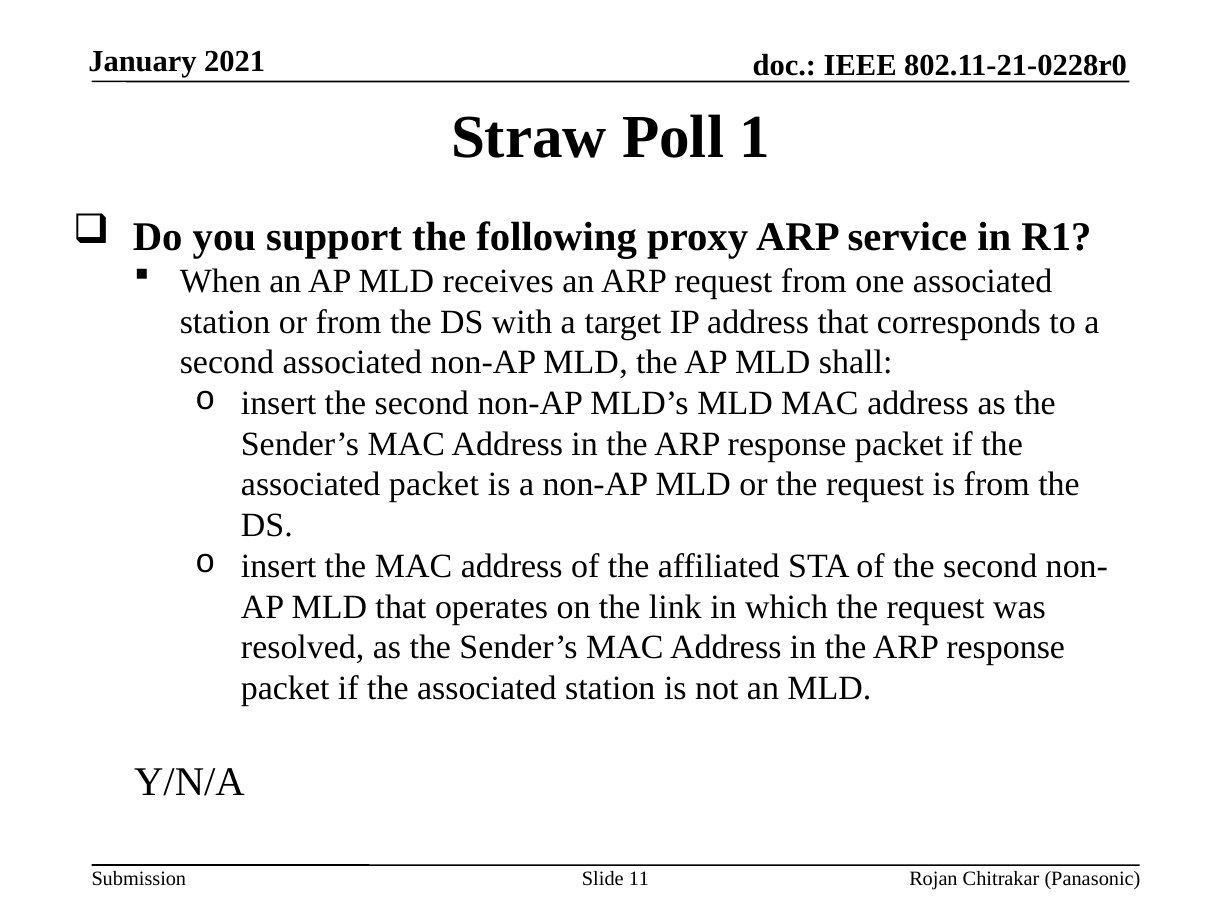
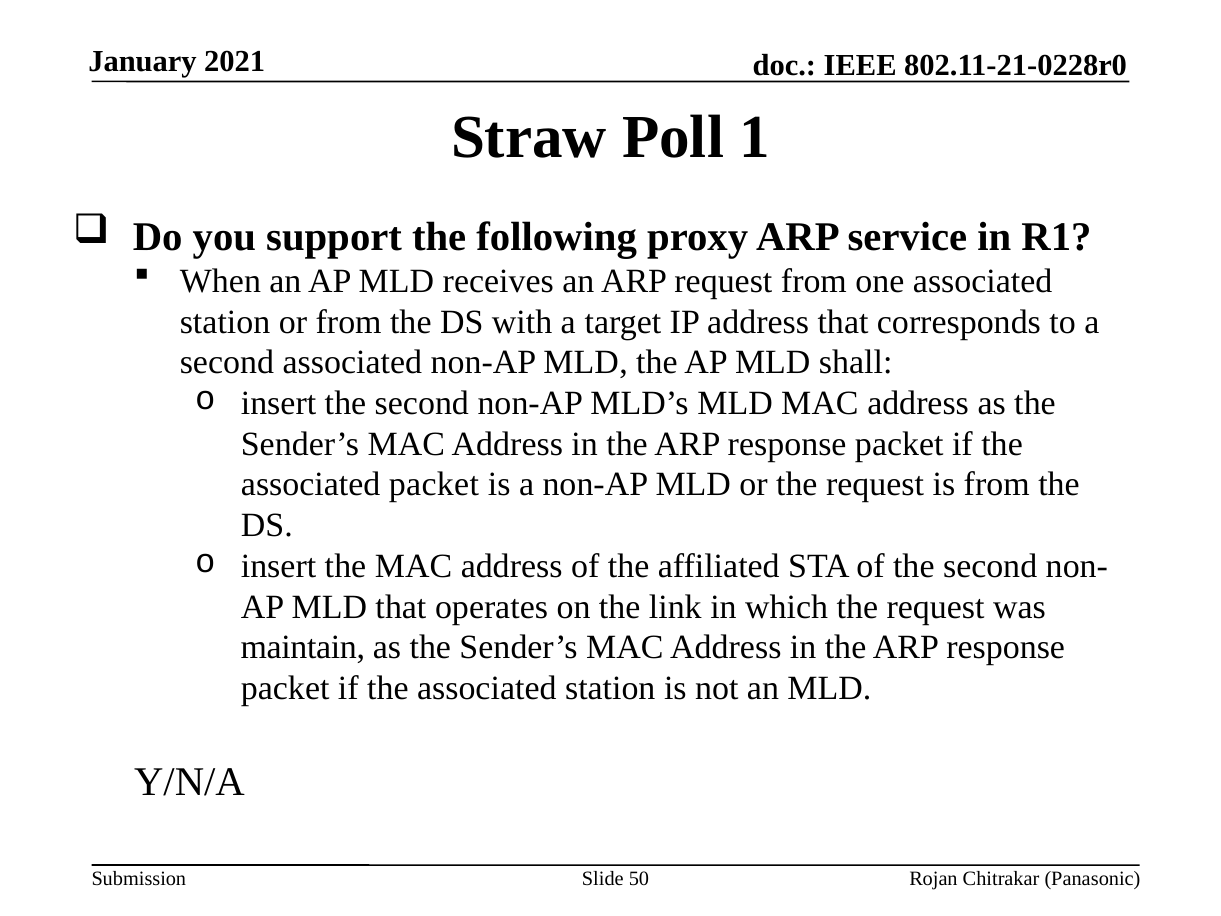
resolved: resolved -> maintain (303, 648)
11: 11 -> 50 (639, 878)
